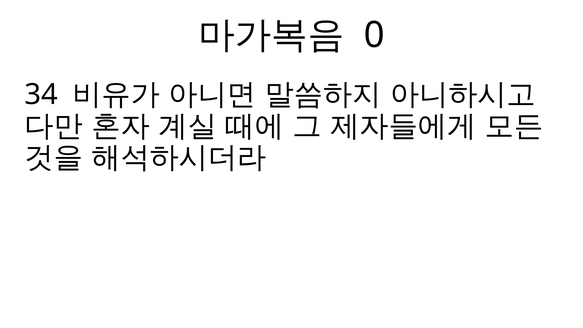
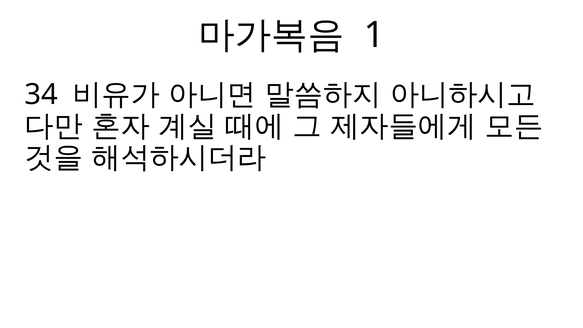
0: 0 -> 1 (374, 35)
